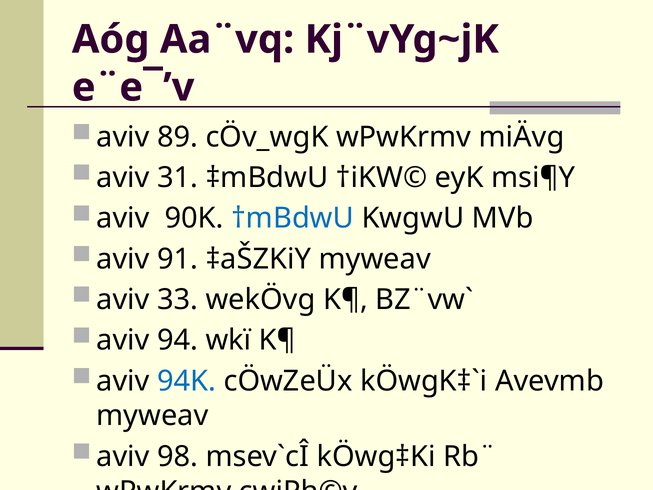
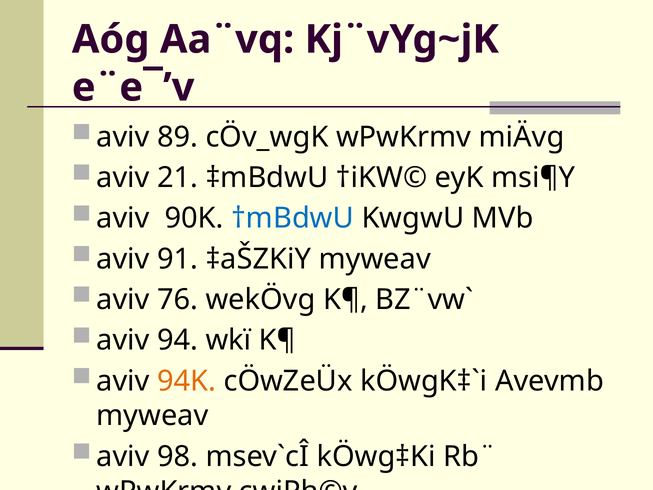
31: 31 -> 21 (178, 178)
33: 33 -> 76 (178, 300)
94K colour: blue -> orange (187, 381)
